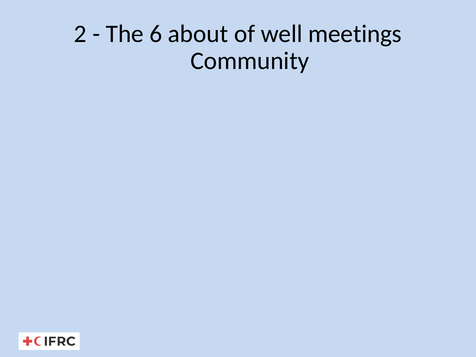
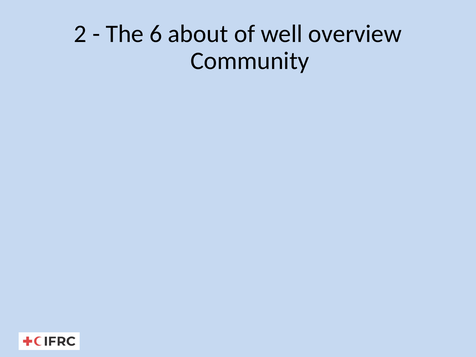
meetings: meetings -> overview (355, 34)
